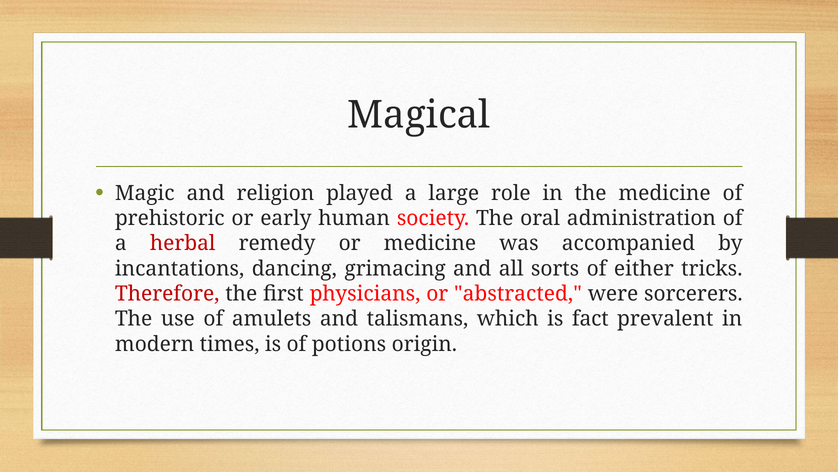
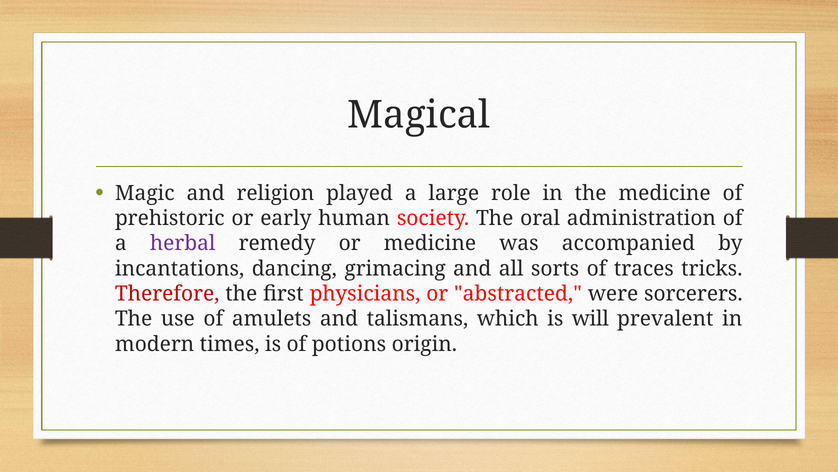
herbal colour: red -> purple (183, 243)
either: either -> traces (644, 268)
fact: fact -> will (590, 319)
